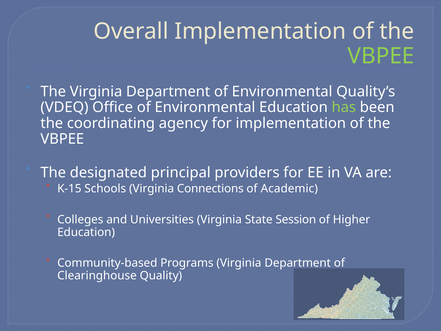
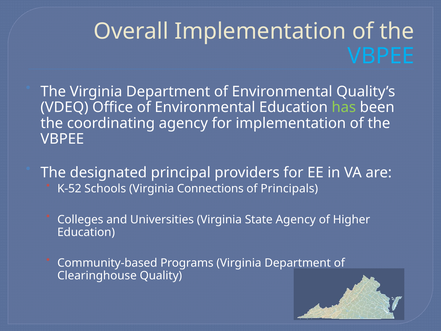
VBPEE colour: light green -> light blue (381, 56)
K-15: K-15 -> K-52 (69, 189)
Academic: Academic -> Principals (289, 189)
State Session: Session -> Agency (296, 219)
